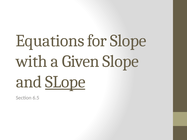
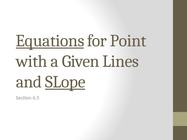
Equations underline: none -> present (50, 41)
for Slope: Slope -> Point (128, 41)
Given Slope: Slope -> Lines (121, 61)
